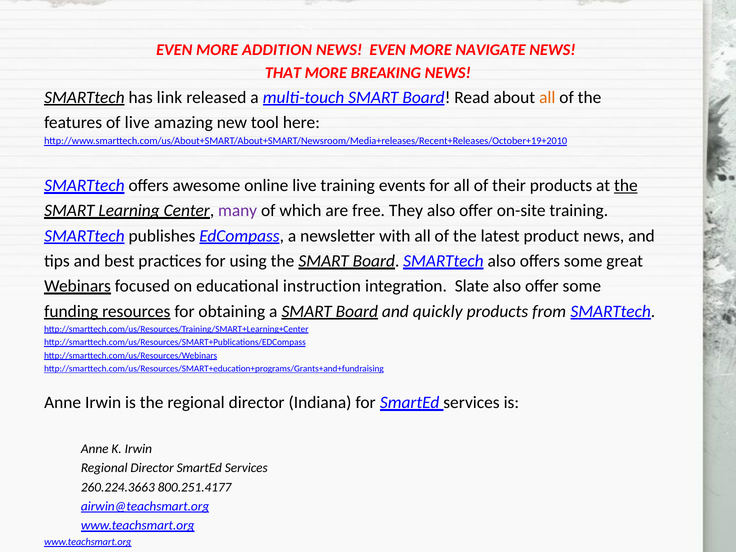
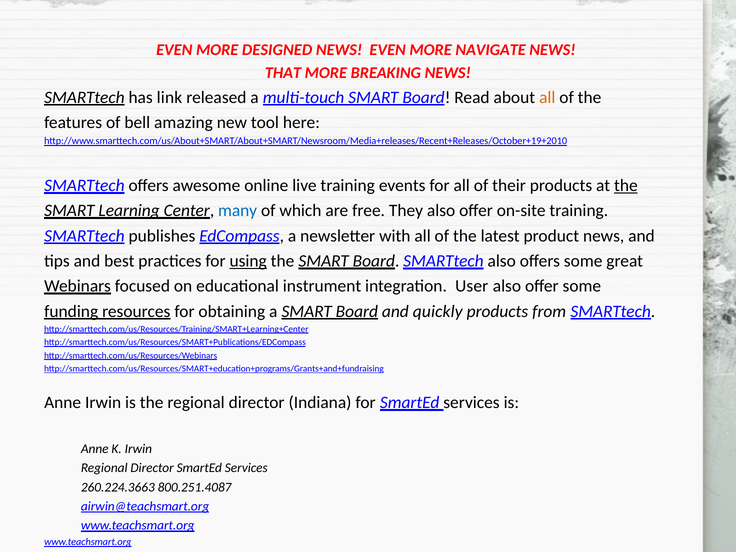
ADDITION: ADDITION -> DESIGNED (277, 50)
of live: live -> bell (137, 122)
many colour: purple -> blue (238, 211)
using underline: none -> present (248, 261)
instruction: instruction -> instrument (322, 286)
Slate: Slate -> User (472, 286)
800.251.4177: 800.251.4177 -> 800.251.4087 (195, 487)
